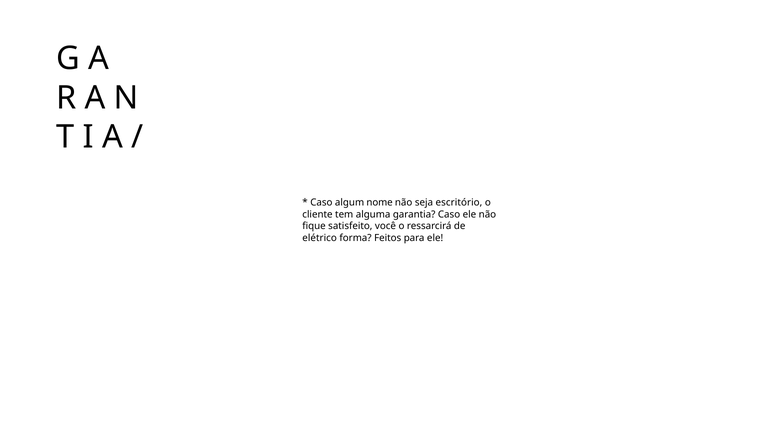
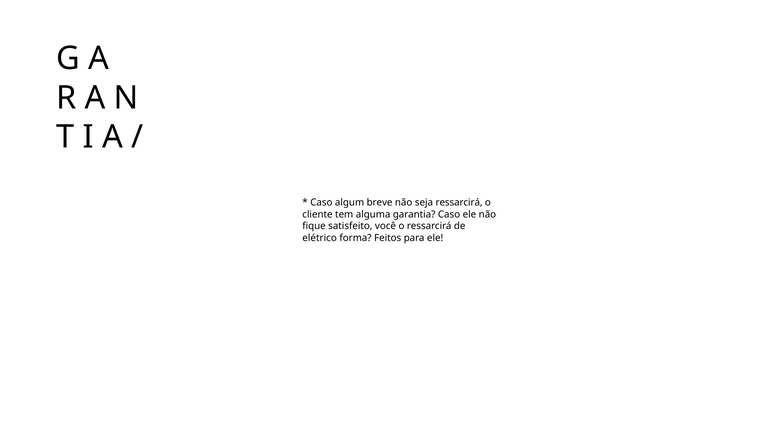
nome: nome -> breve (380, 202)
seja escritório: escritório -> ressarcirá (459, 202)
